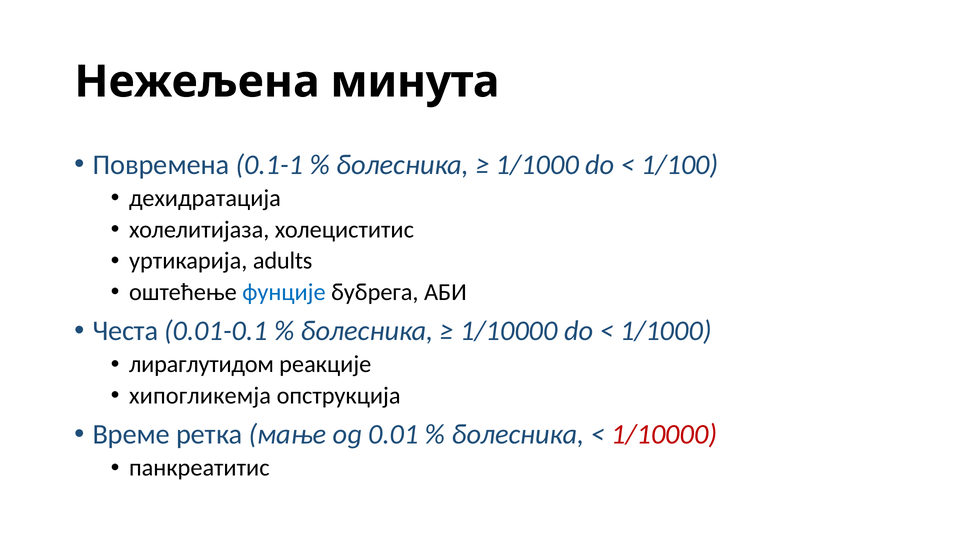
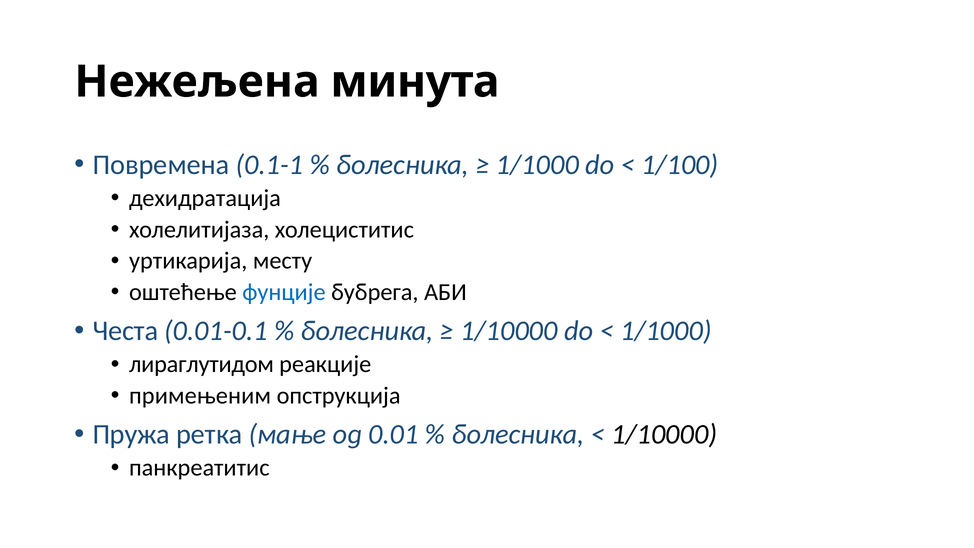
adults: adults -> месту (283, 261)
хипогликемја: хипогликемја -> примењеним (200, 396)
Време: Време -> Пружа (131, 434)
1/10000 colour: red -> black (664, 434)
